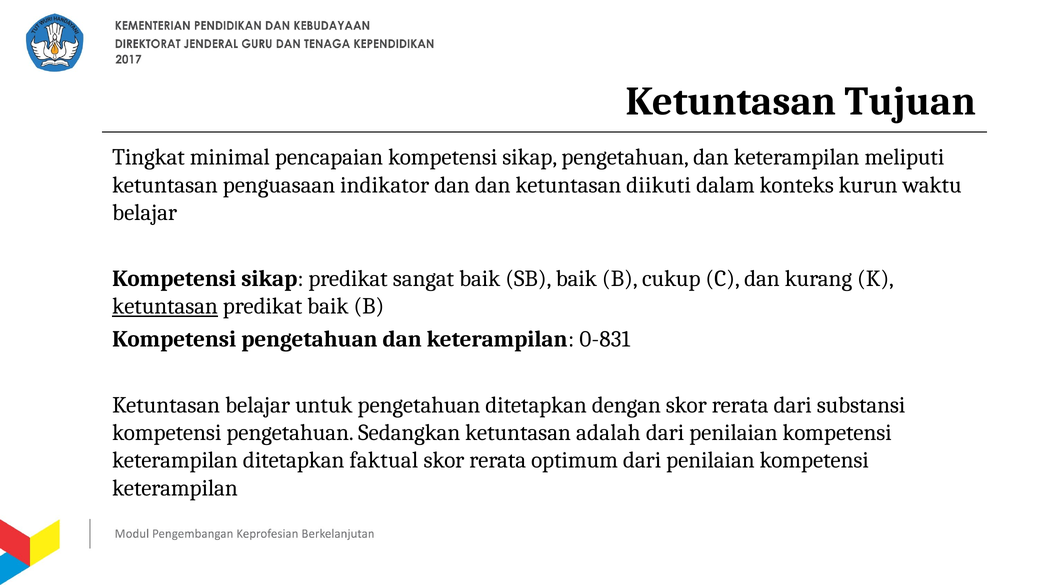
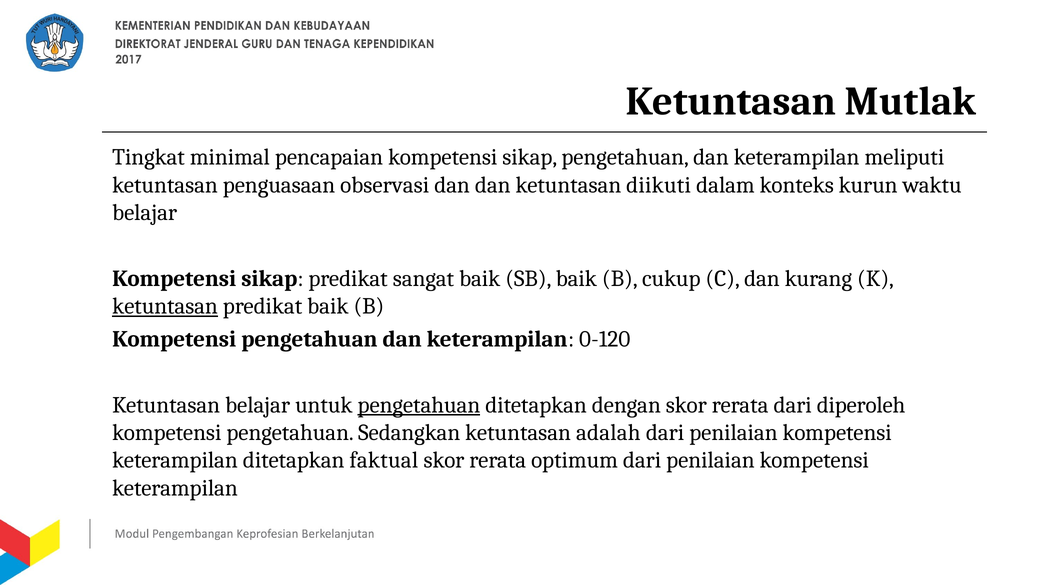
Tujuan: Tujuan -> Mutlak (911, 101)
indikator: indikator -> observasi (385, 185)
0-831: 0-831 -> 0-120 (605, 339)
pengetahuan underline: none -> present (419, 405)
substansi: substansi -> diperoleh (861, 405)
